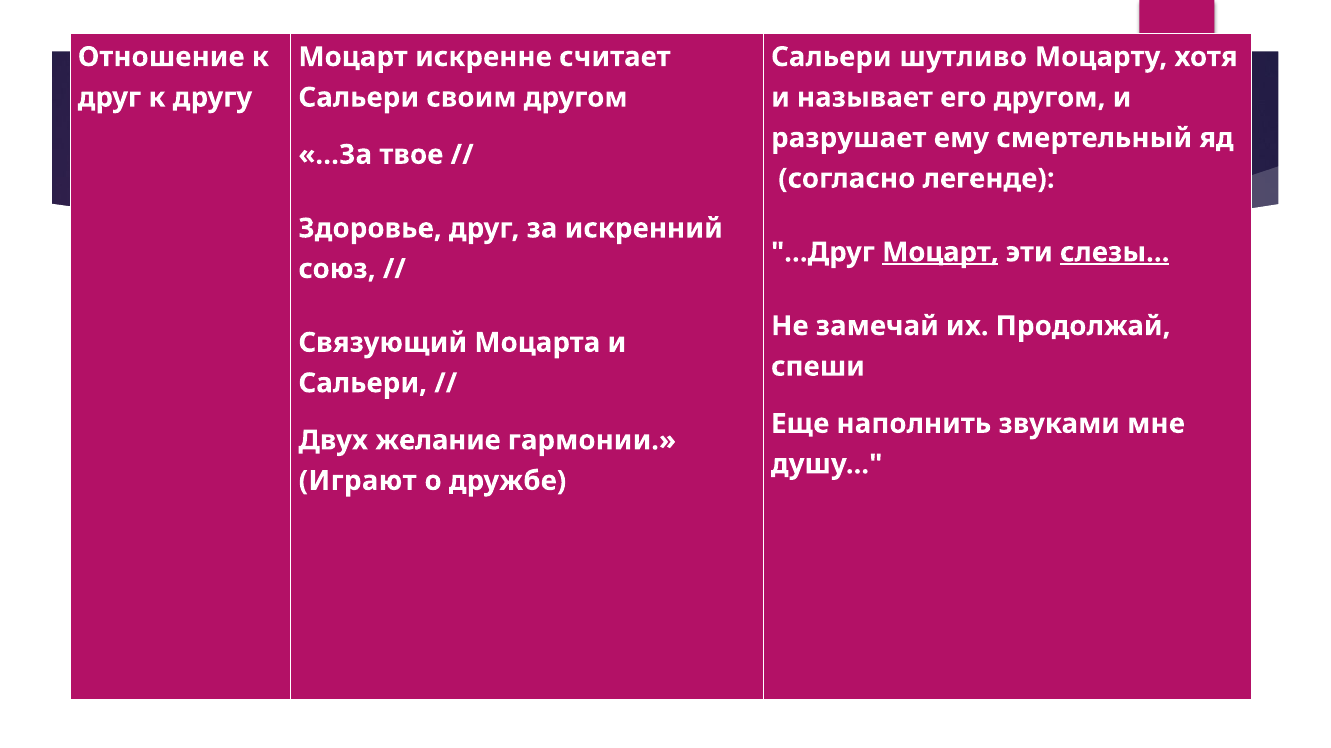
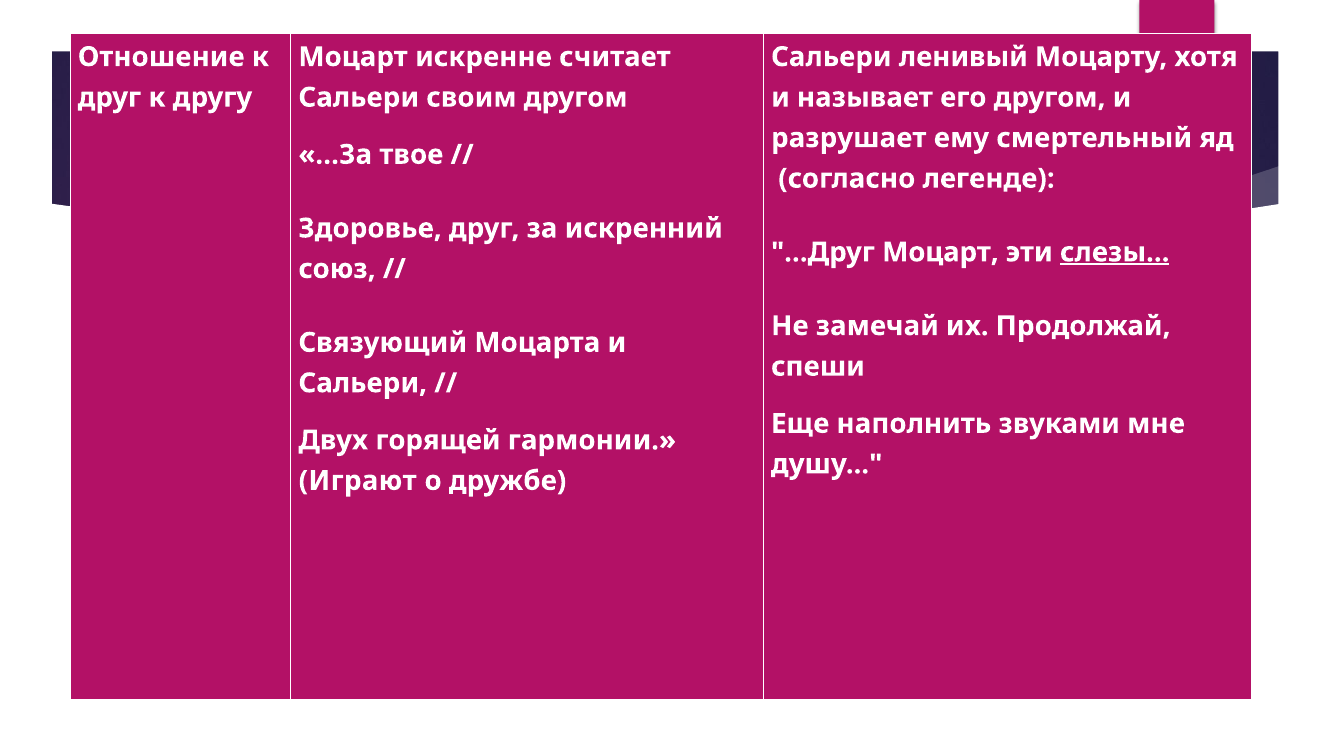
шутливо: шутливо -> ленивый (963, 57)
Моцарт underline: present -> none (940, 253)
желание: желание -> горящей (438, 441)
